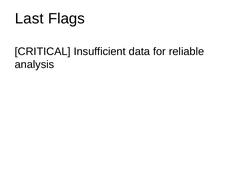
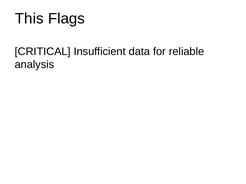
Last: Last -> This (29, 19)
